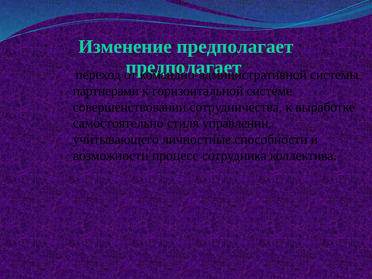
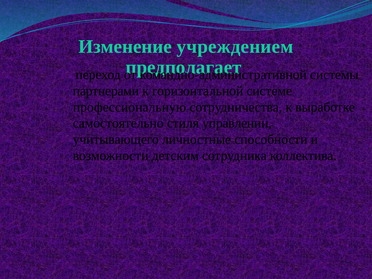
Изменение предполагает: предполагает -> учреждением (235, 47)
совершенствовании: совершенствовании -> профессиональную (130, 107)
процесс: процесс -> детским (175, 156)
